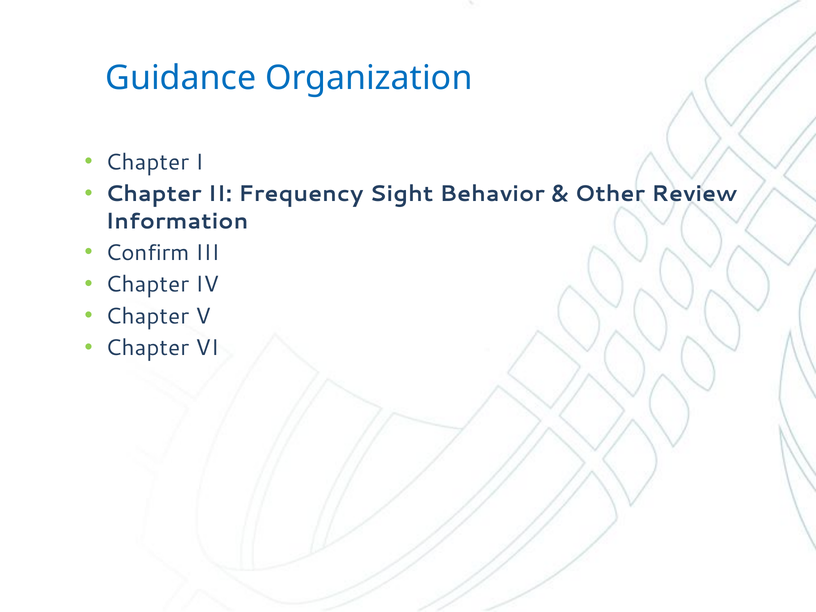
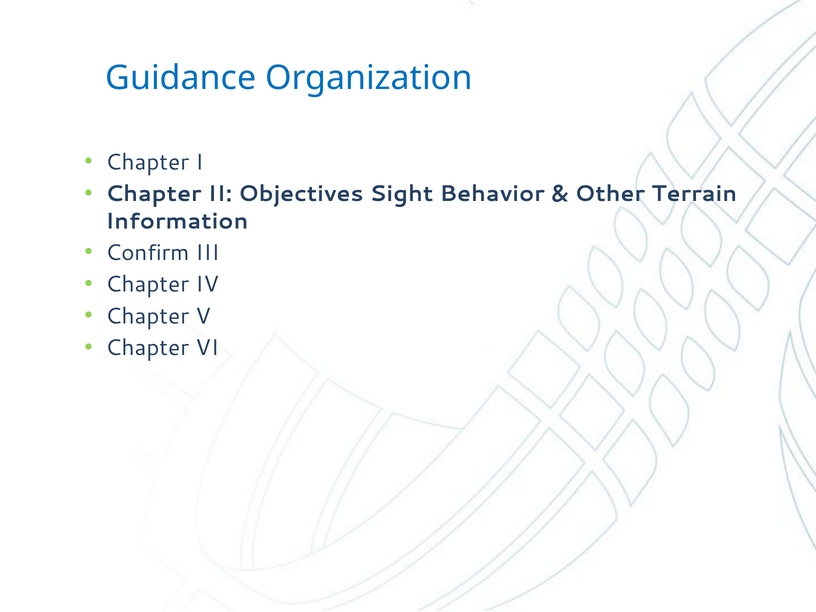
Frequency: Frequency -> Objectives (301, 194)
Review: Review -> Terrain (694, 194)
